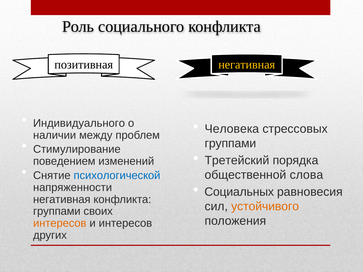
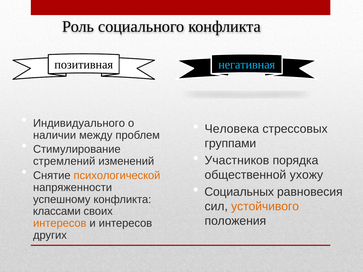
негативная colour: yellow -> light blue (247, 65)
Третейский: Третейский -> Участников (237, 160)
поведением: поведением -> стремлений (64, 161)
психологической colour: blue -> orange (117, 176)
слова: слова -> ухожу (306, 175)
негативная: негативная -> успешному (62, 200)
группами: группами -> классами (57, 212)
